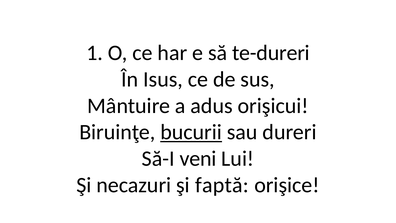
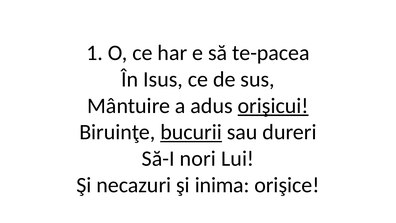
te-dureri: te-dureri -> te-pacea (271, 53)
orişicui underline: none -> present (273, 106)
veni: veni -> nori (198, 158)
faptă: faptă -> inima (222, 185)
